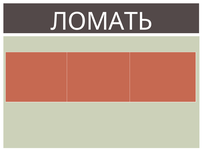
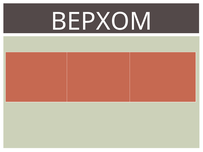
ЛОМАТЬ: ЛОМАТЬ -> ВЕРХОМ (101, 22)
